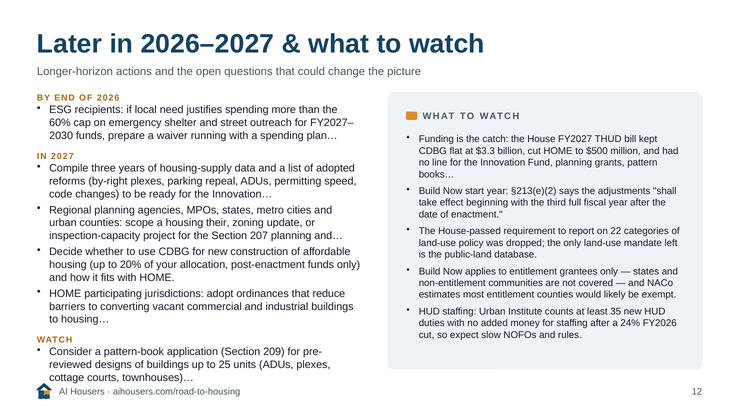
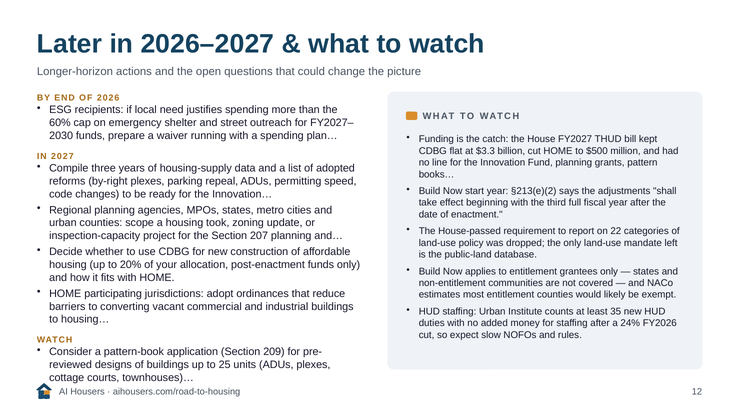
their: their -> took (218, 223)
